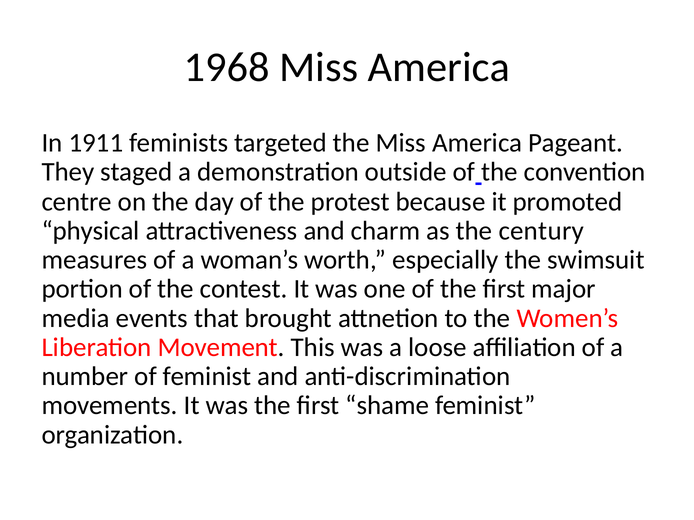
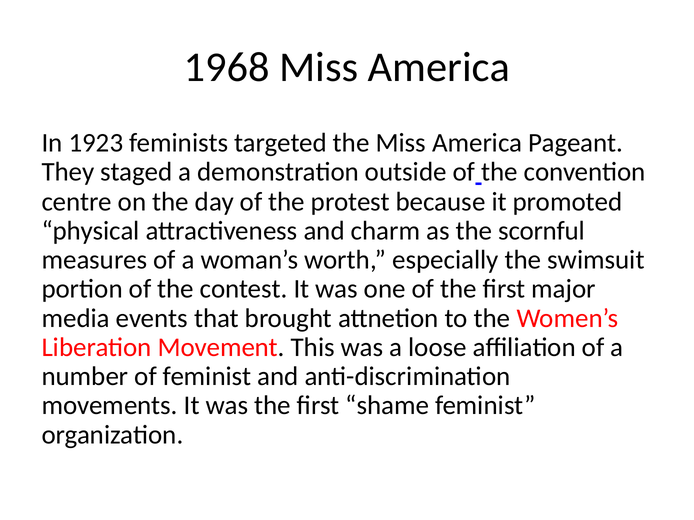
1911: 1911 -> 1923 (96, 143)
century: century -> scornful (542, 231)
